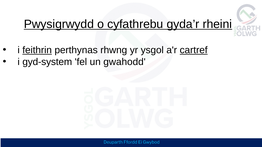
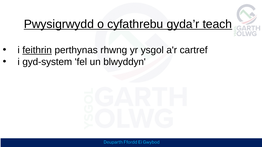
rheini: rheini -> teach (217, 24)
cartref underline: present -> none (194, 50)
gwahodd: gwahodd -> blwyddyn (125, 62)
